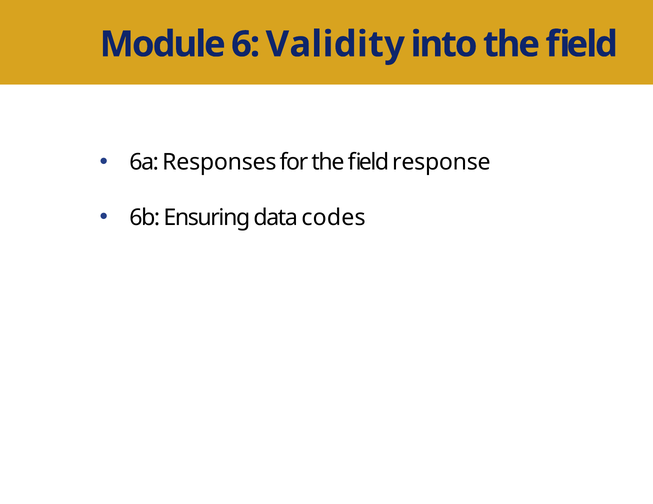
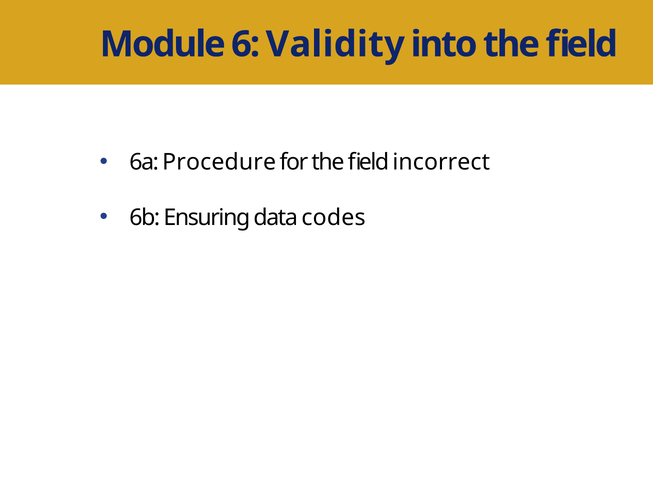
Responses: Responses -> Procedure (219, 162)
response: response -> incorrect (441, 162)
